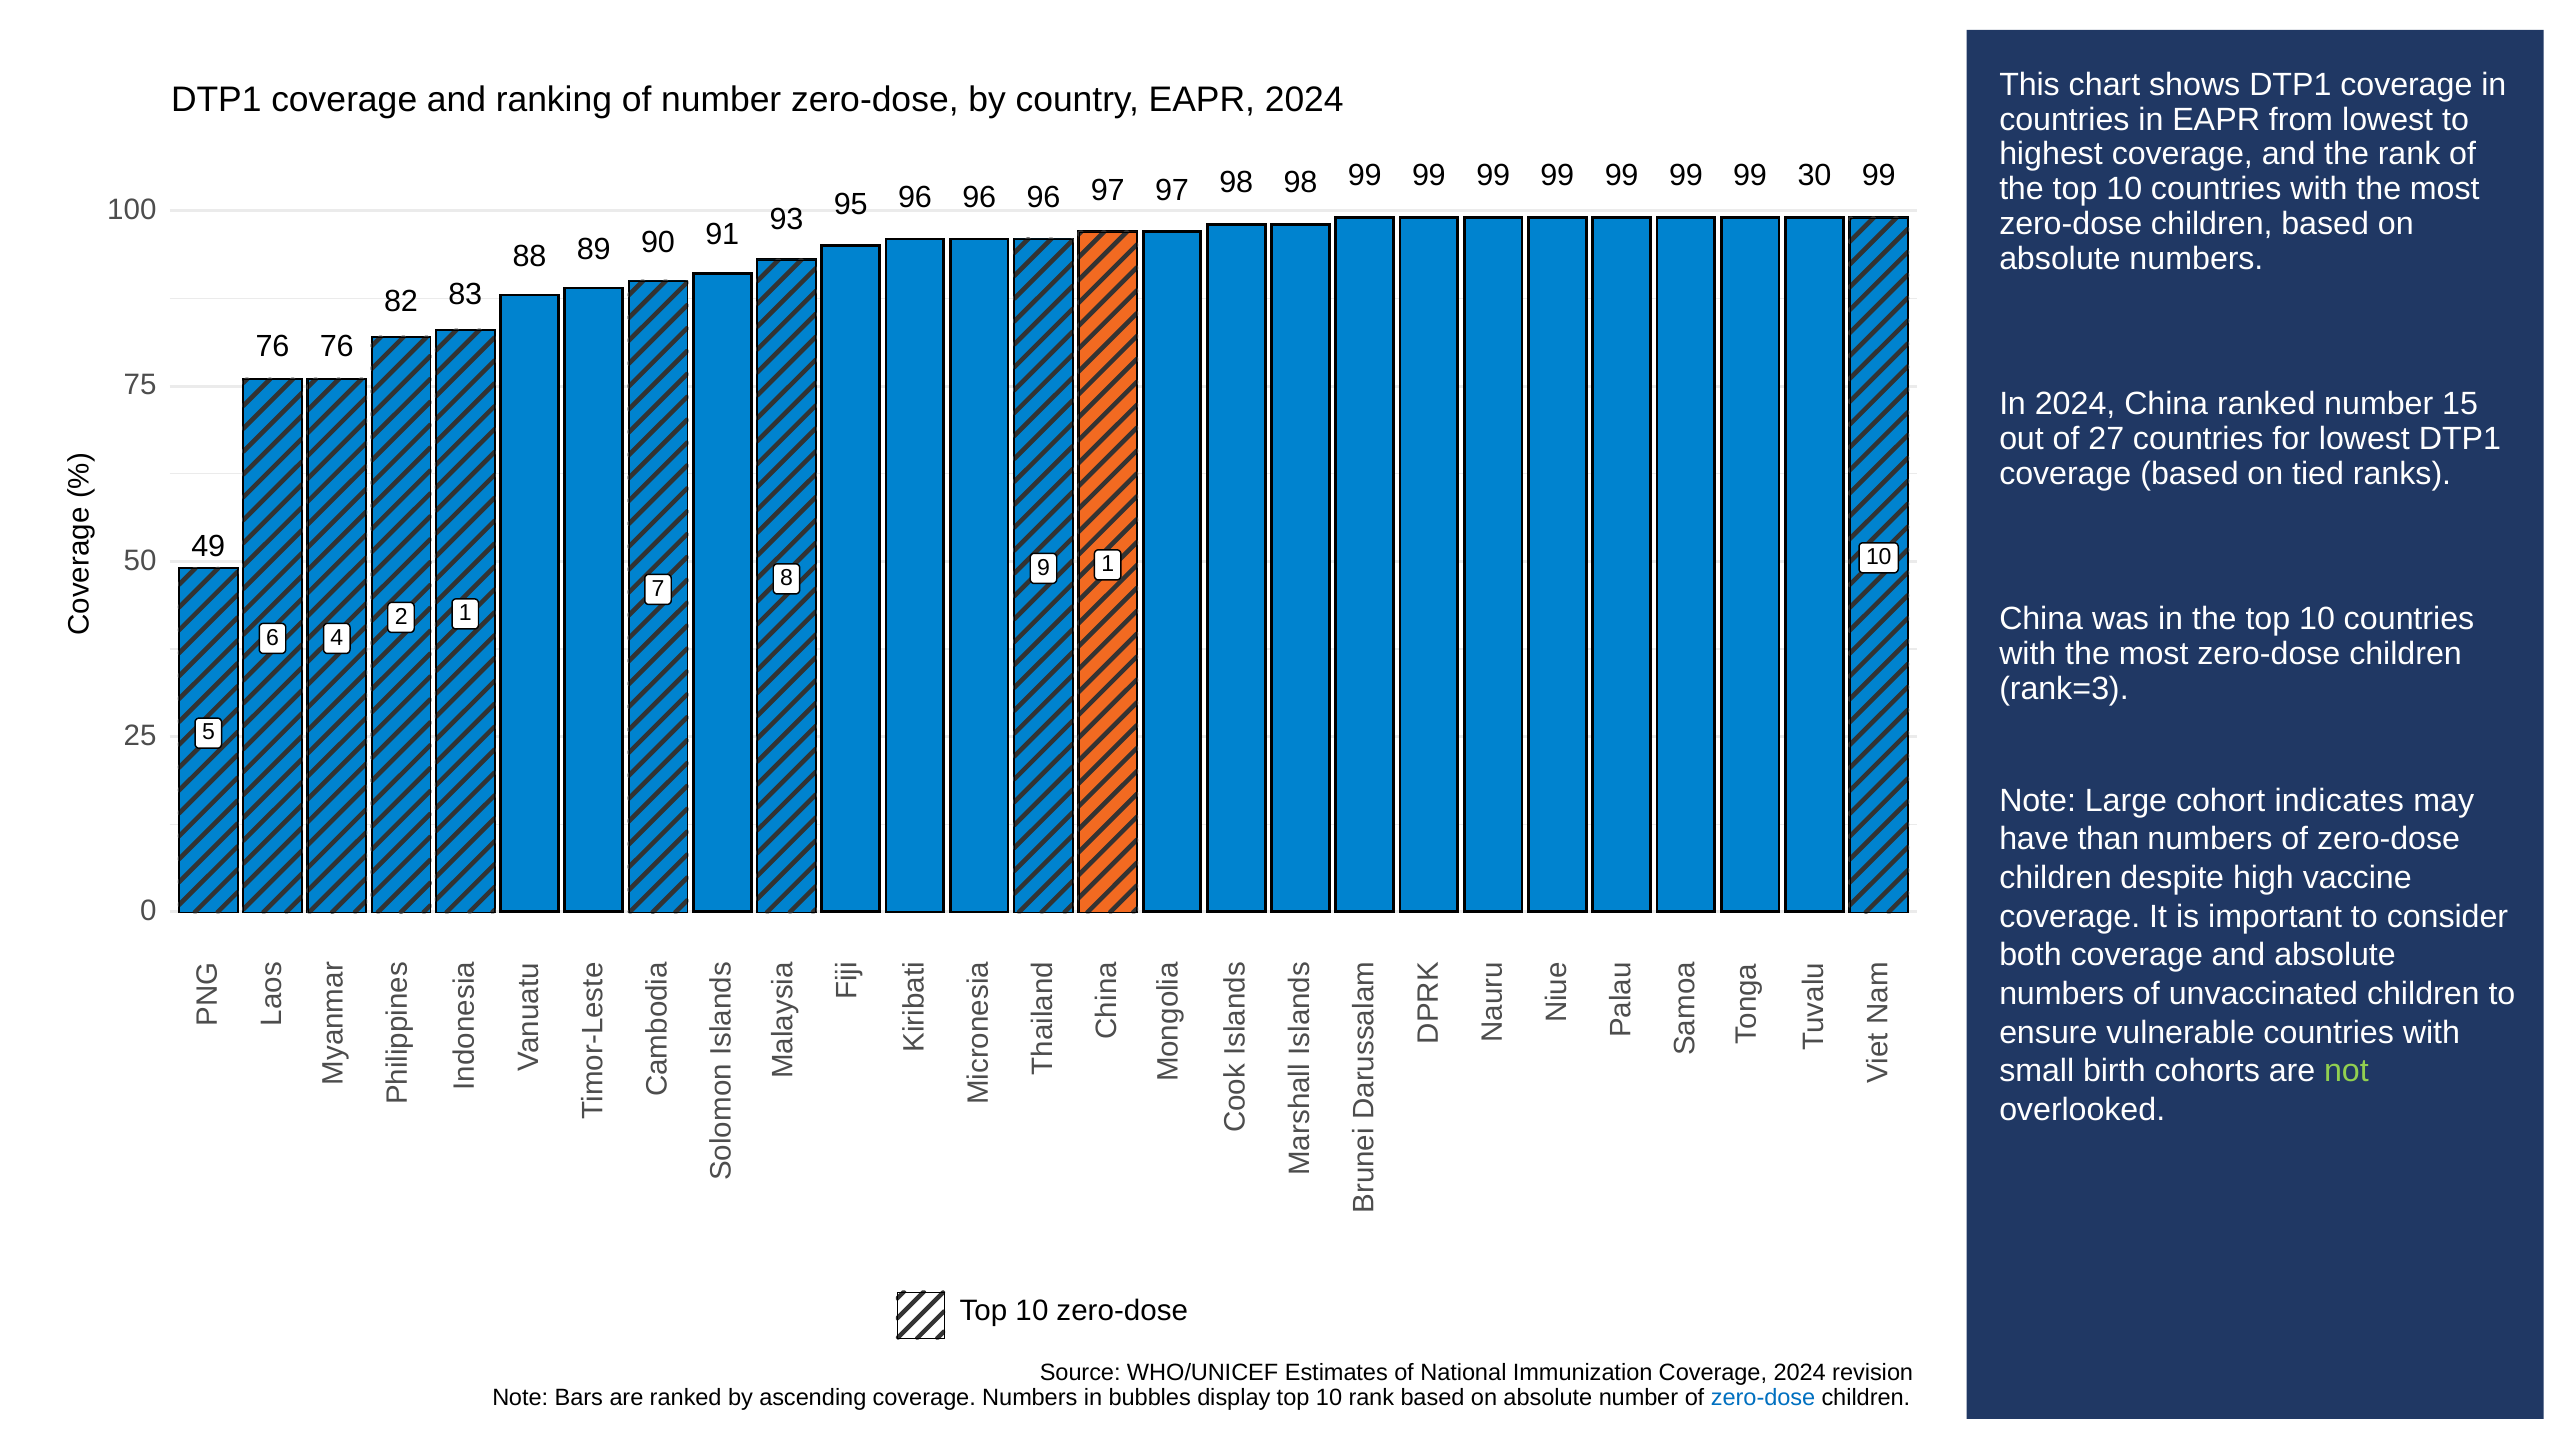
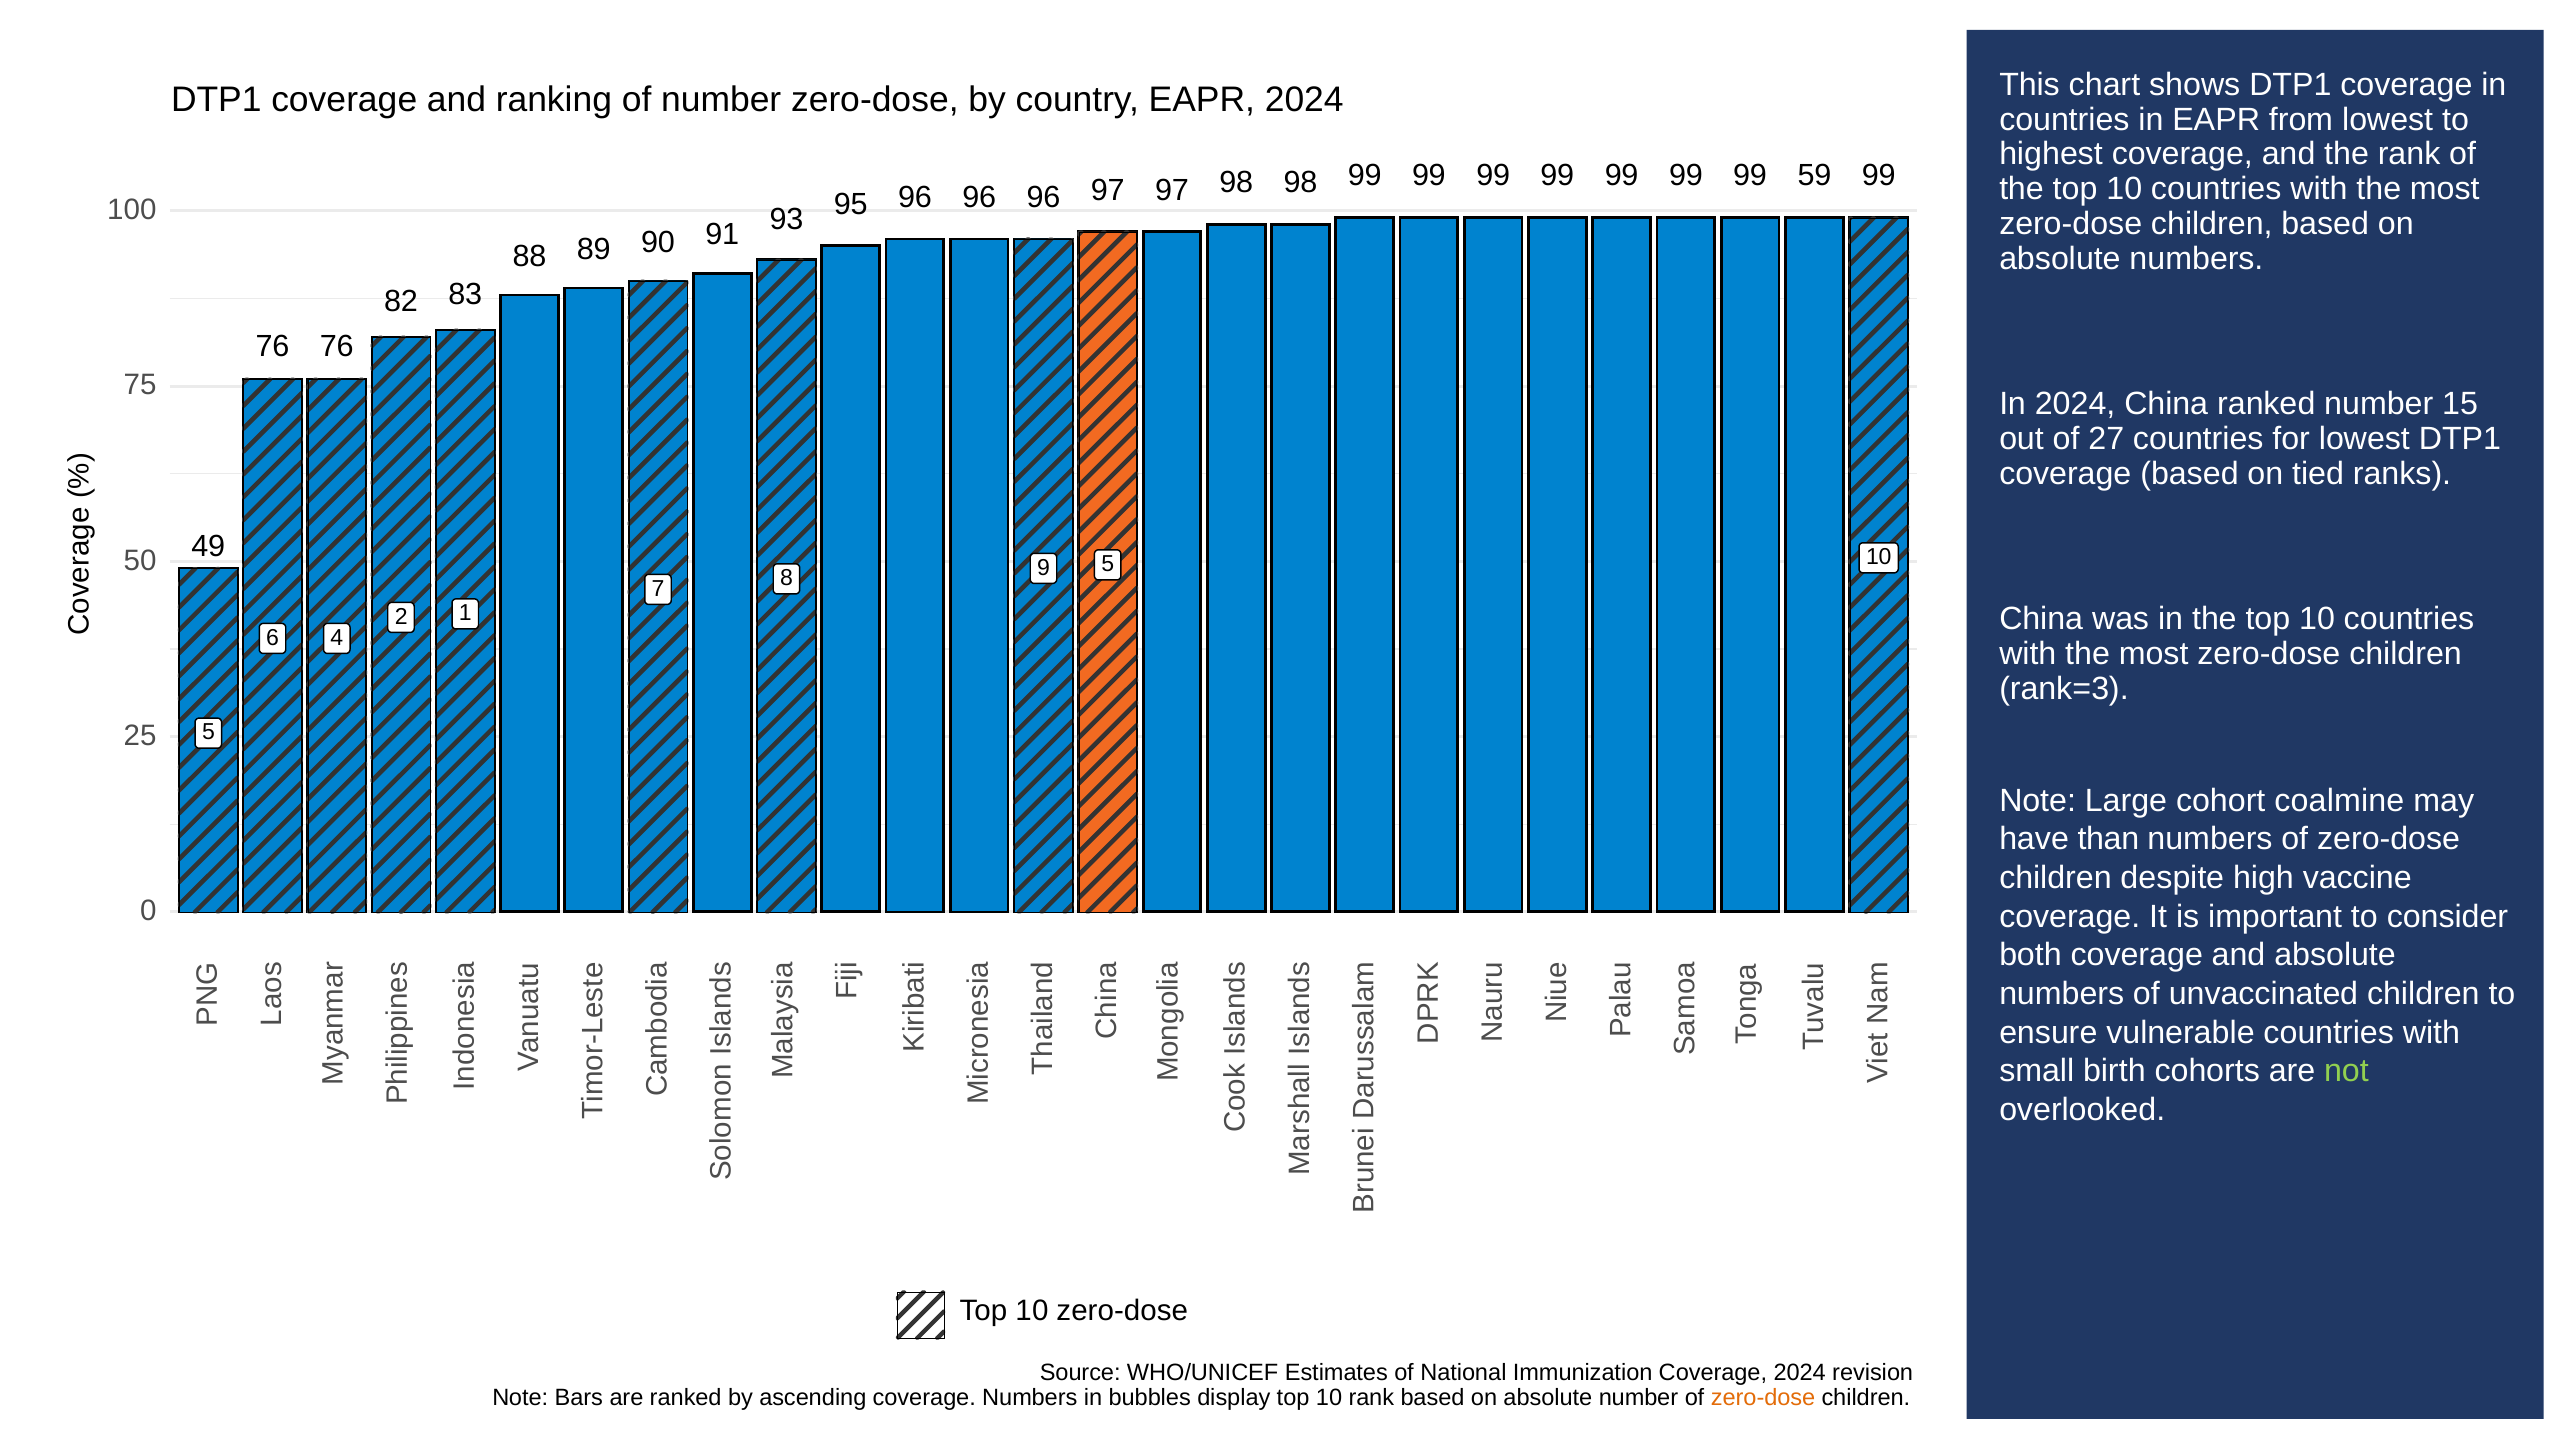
30: 30 -> 59 (1814, 175)
9 1: 1 -> 5 (1108, 564)
indicates: indicates -> coalmine (2339, 801)
zero-dose colour: blue -> orange (1763, 1398)
